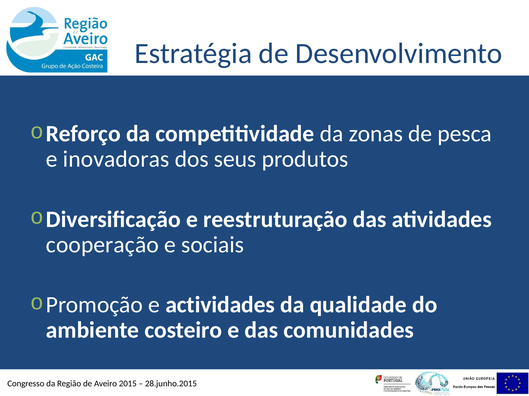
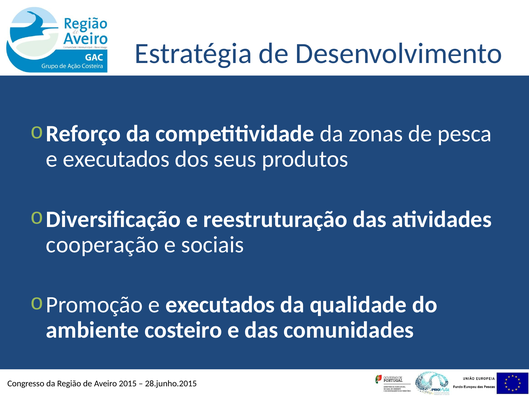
inovadoras: inovadoras -> executados (116, 159)
Promoção e actividades: actividades -> executados (220, 305)
